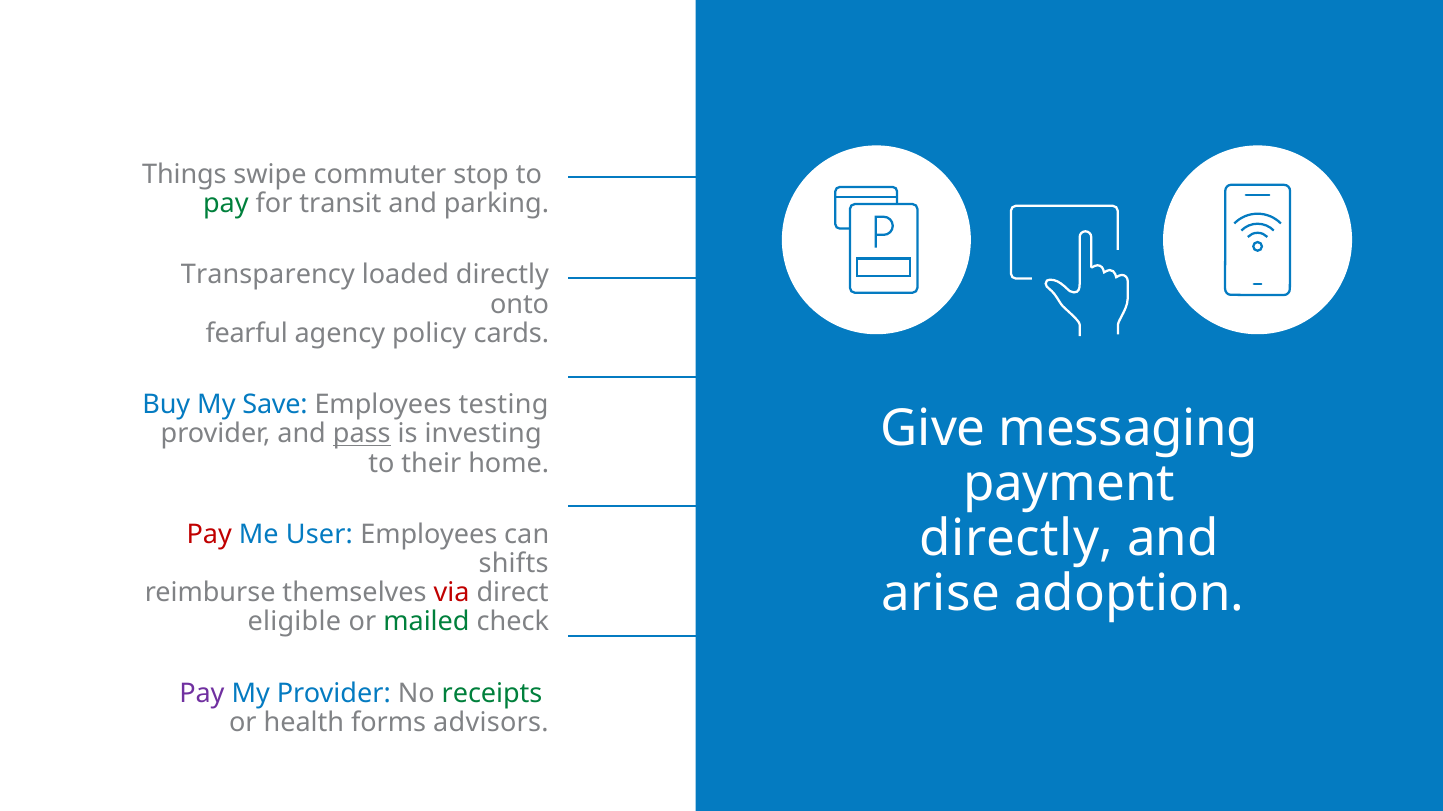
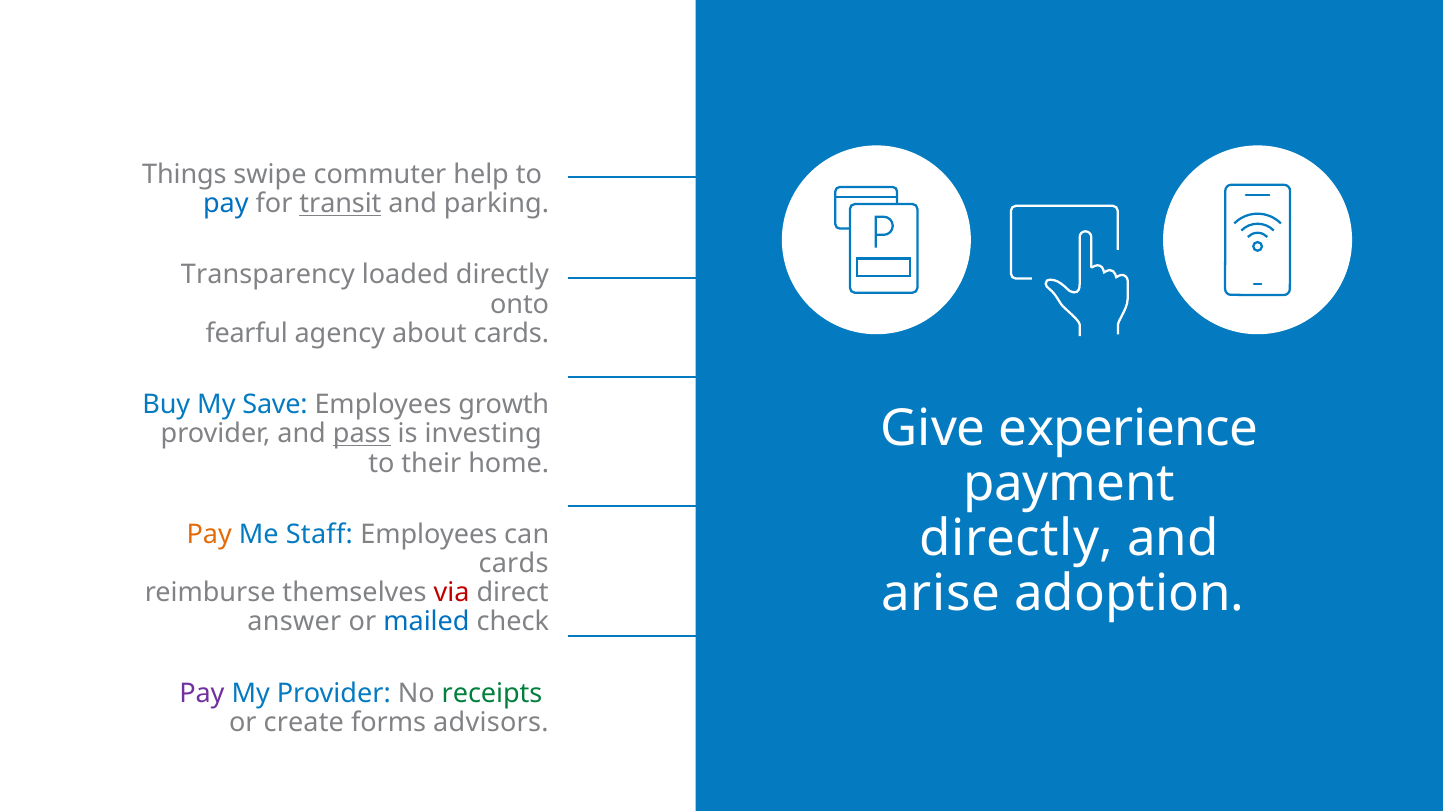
stop: stop -> help (481, 175)
pay colour: green -> blue (226, 204)
transit underline: none -> present (340, 204)
policy: policy -> about (429, 334)
testing: testing -> growth (504, 405)
messaging: messaging -> experience (1128, 429)
Pay colour: red -> orange (209, 535)
User: User -> Staff (319, 535)
shifts: shifts -> cards (514, 564)
eligible: eligible -> answer (294, 623)
mailed colour: green -> blue (426, 623)
health: health -> create (304, 723)
